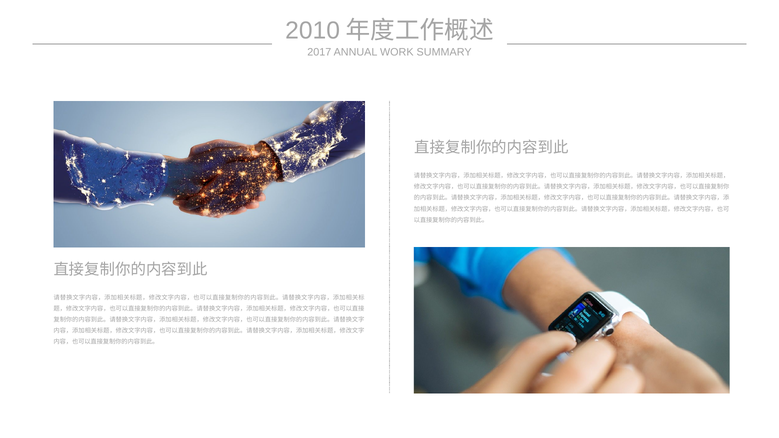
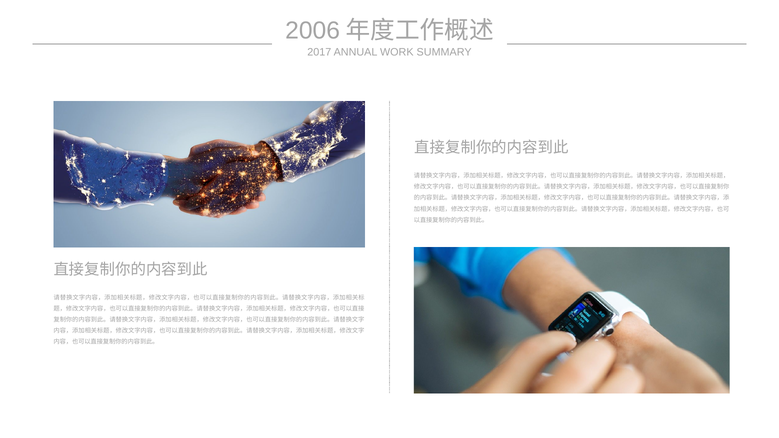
2010: 2010 -> 2006 (313, 31)
